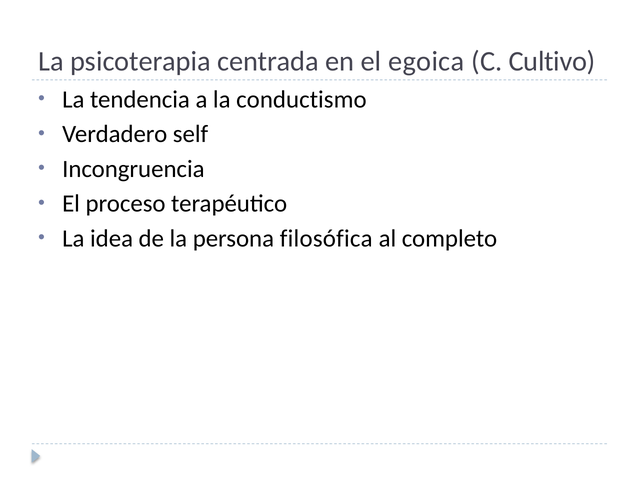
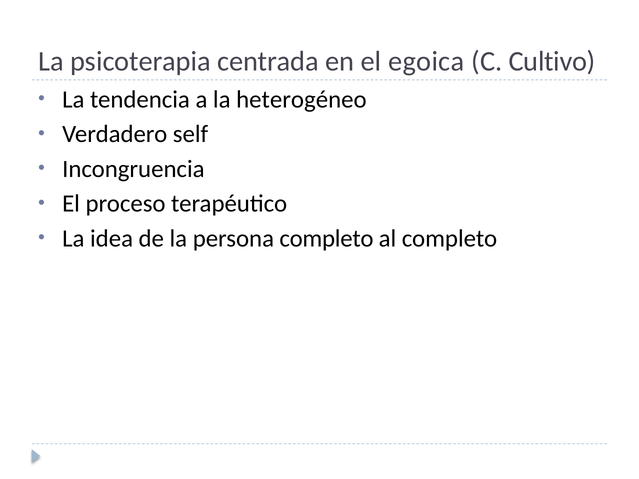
conductismo: conductismo -> heterogéneo (301, 100)
persona filosófica: filosófica -> completo (326, 239)
